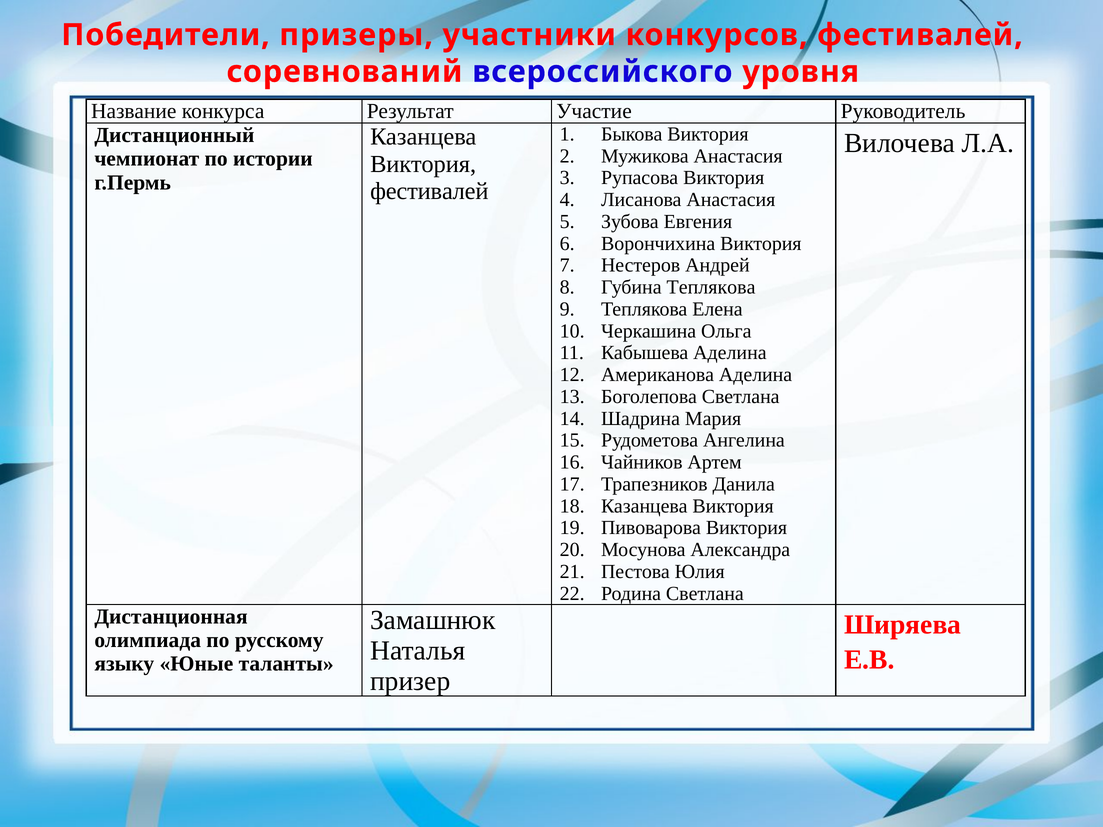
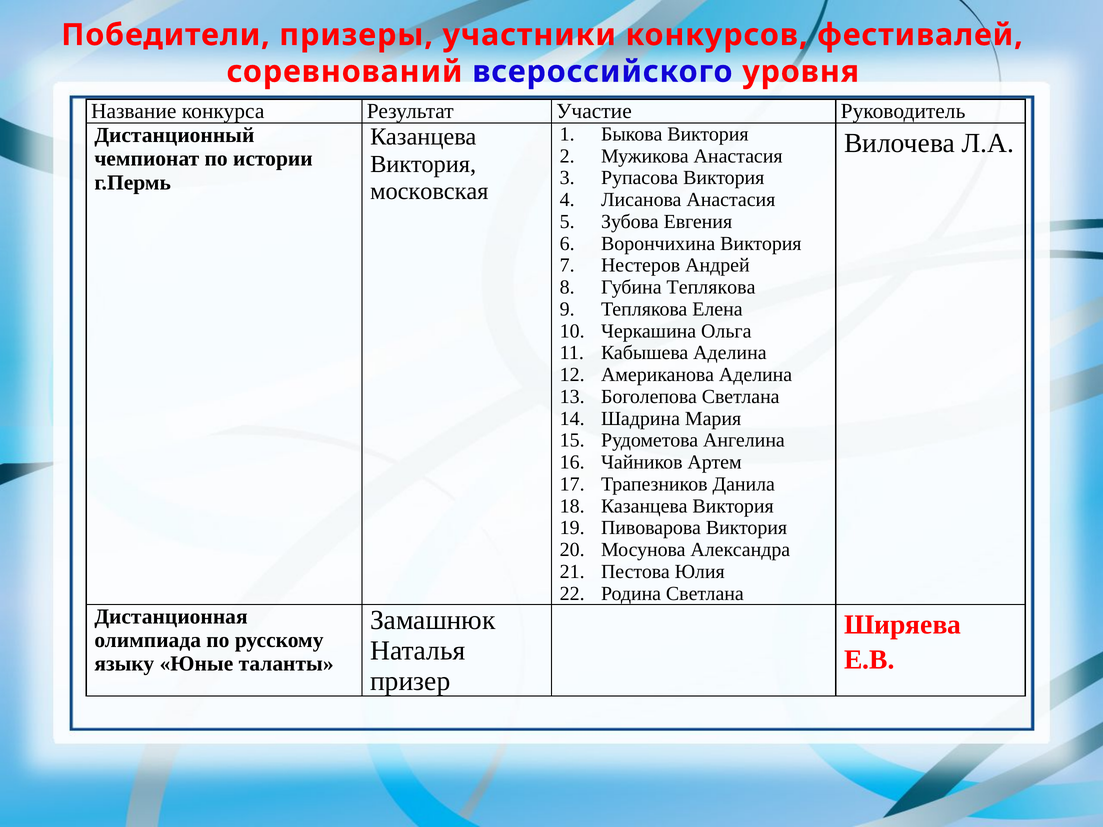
фестивалей: фестивалей -> московская (429, 191)
